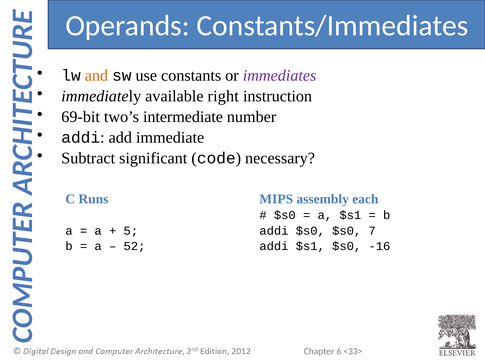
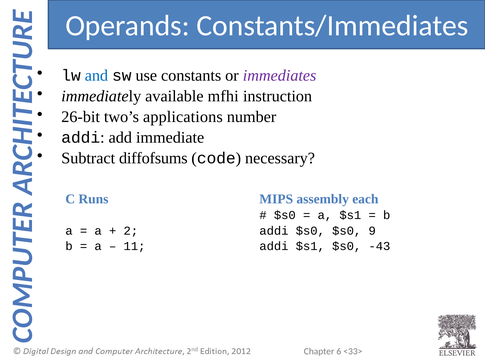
and colour: orange -> blue (96, 76)
right: right -> mfhi (223, 96)
69-bit: 69-bit -> 26-bit (81, 117)
intermediate: intermediate -> applications (183, 117)
significant: significant -> diffofsums (153, 158)
5: 5 -> 2 (131, 231)
7: 7 -> 9 (372, 231)
52: 52 -> 11 (134, 247)
-16: -16 -> -43 (379, 247)
